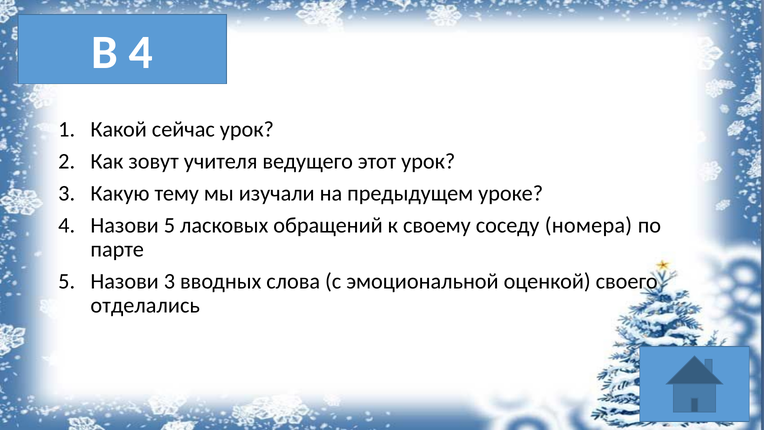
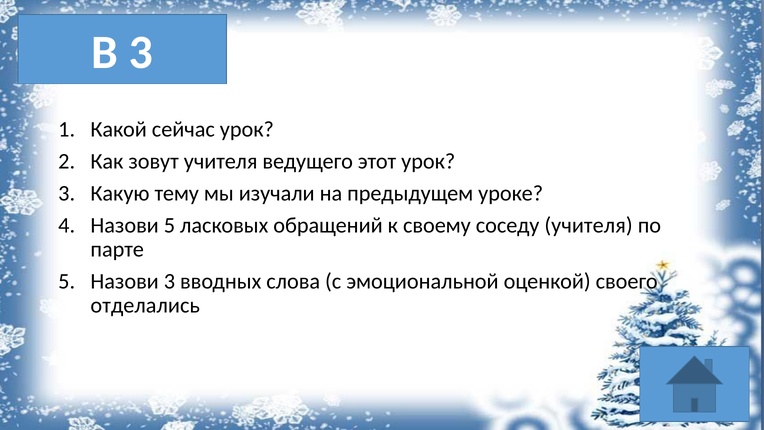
В 4: 4 -> 3 (141, 52)
соседу номера: номера -> учителя (589, 225)
